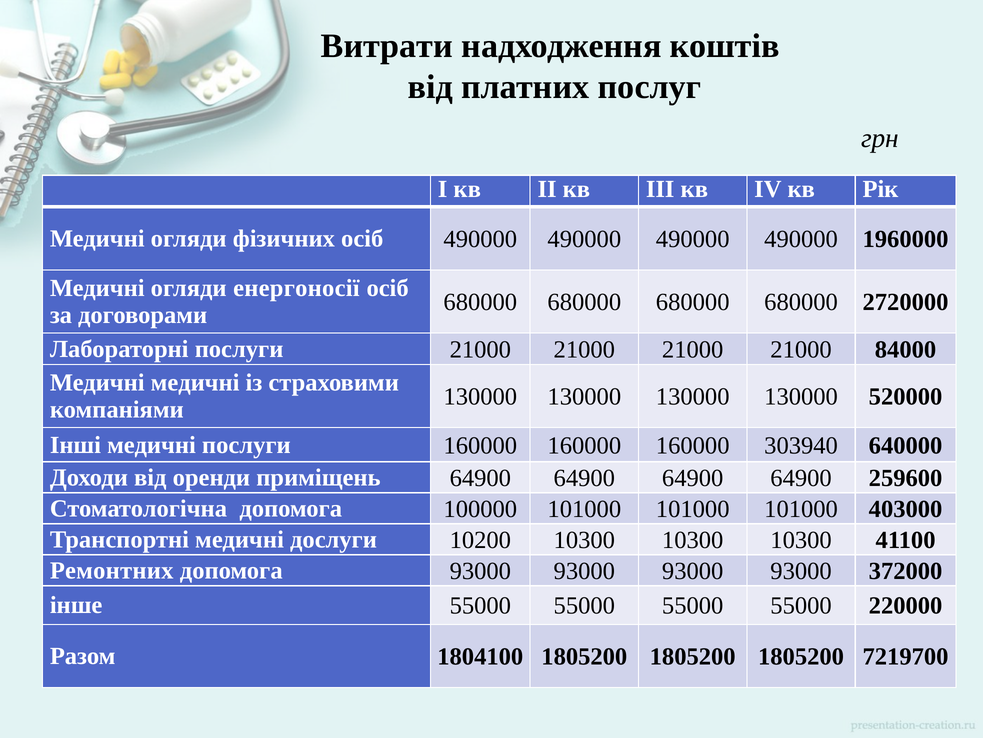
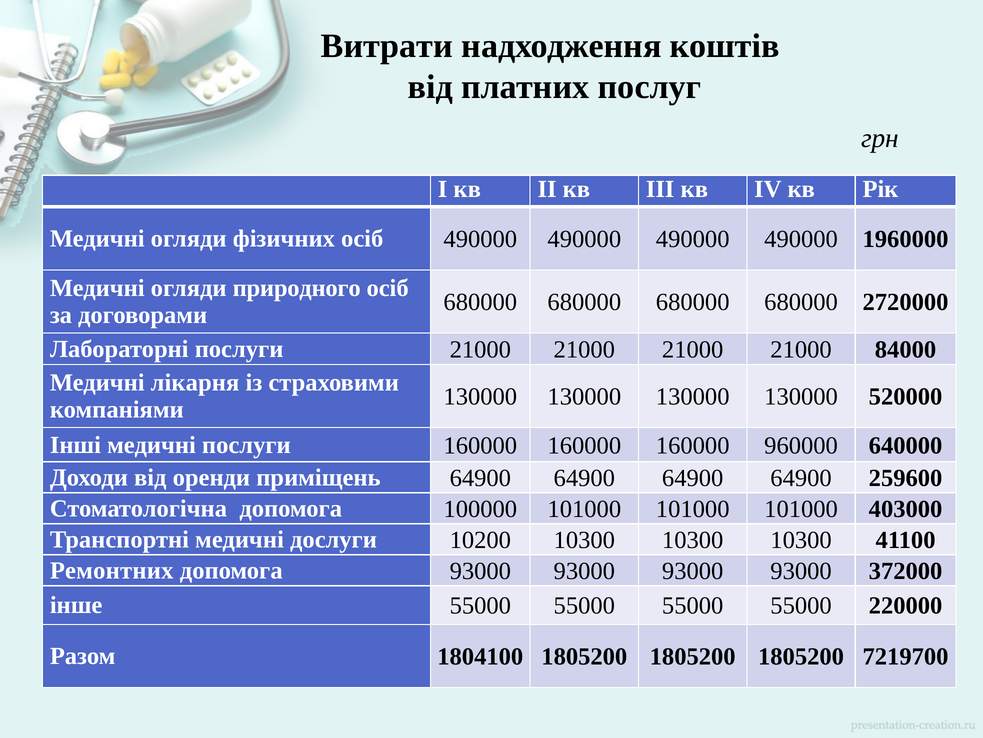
енергоносії: енергоносії -> природного (297, 288)
Медичні медичні: медичні -> лікарня (195, 382)
303940: 303940 -> 960000 (801, 445)
